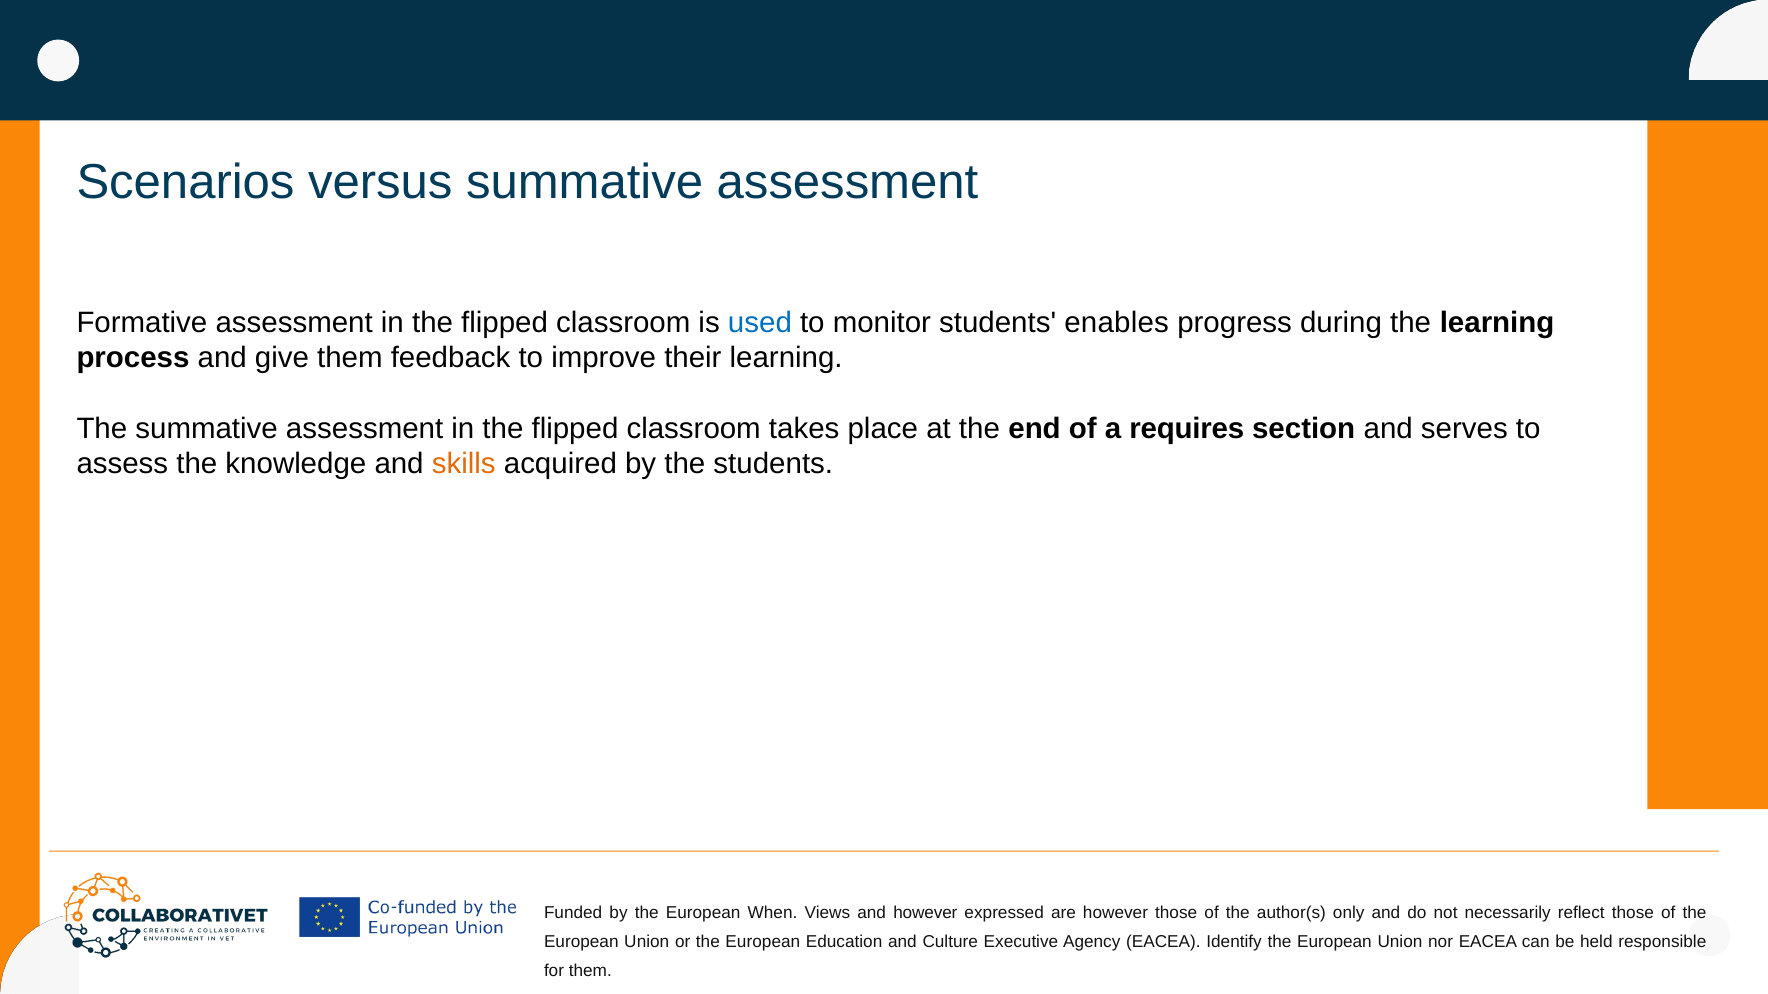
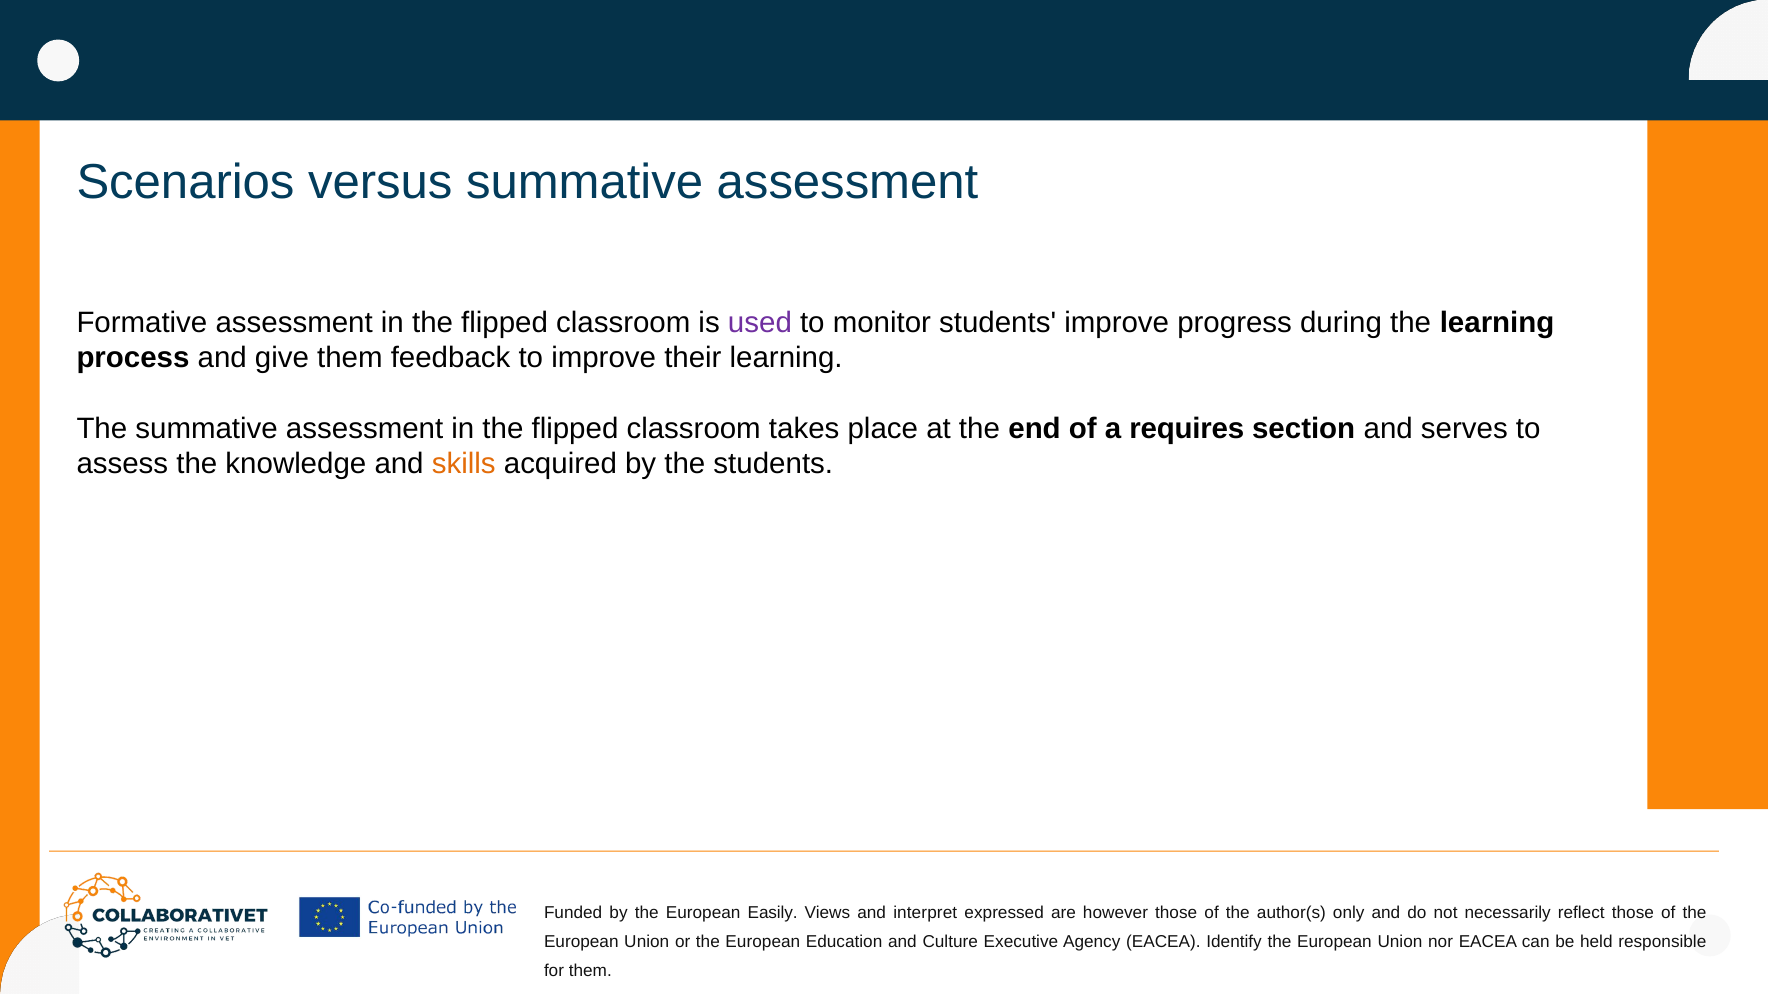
used colour: blue -> purple (760, 323)
students enables: enables -> improve (1117, 323)
When: When -> Easily (773, 913)
and however: however -> interpret (925, 913)
